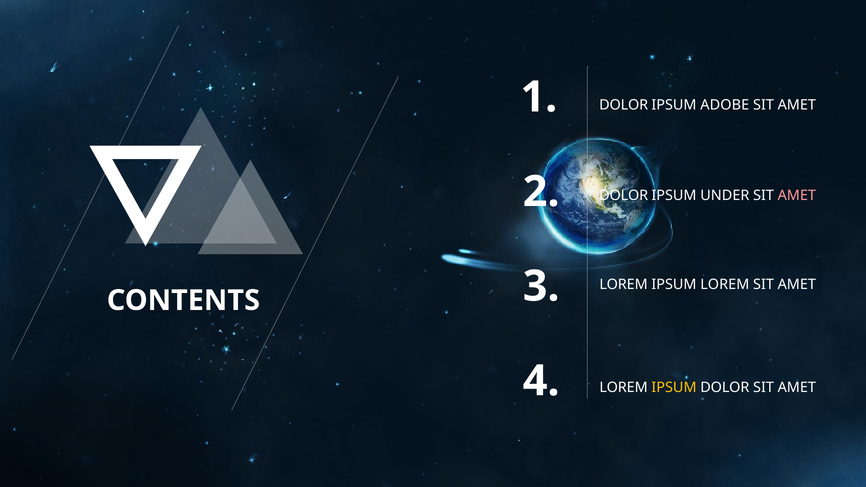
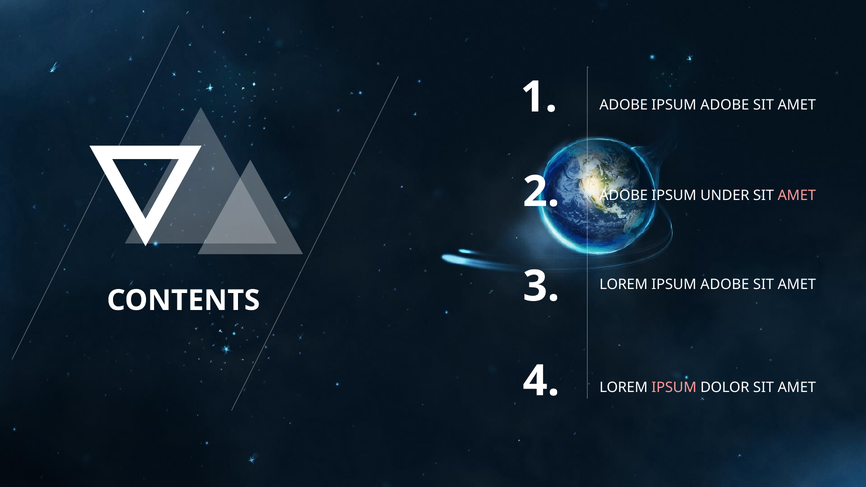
DOLOR: DOLOR -> ADOBE (624, 105)
DOLOR: DOLOR -> ADOBE (624, 196)
LOREM IPSUM LOREM: LOREM -> ADOBE (725, 285)
IPSUM colour: yellow -> pink (674, 388)
